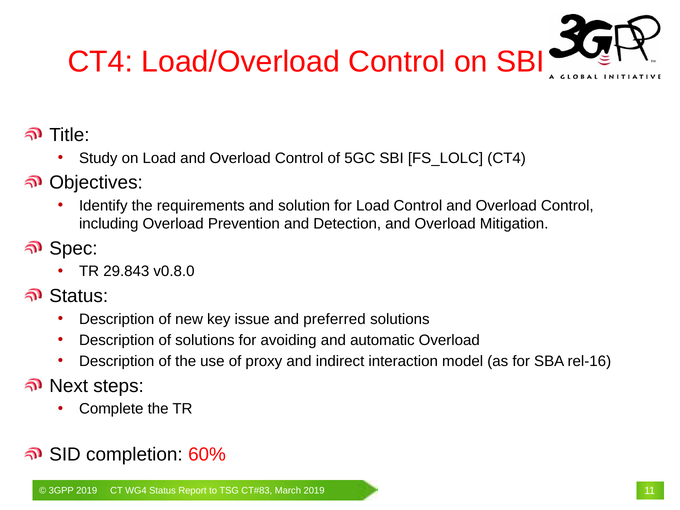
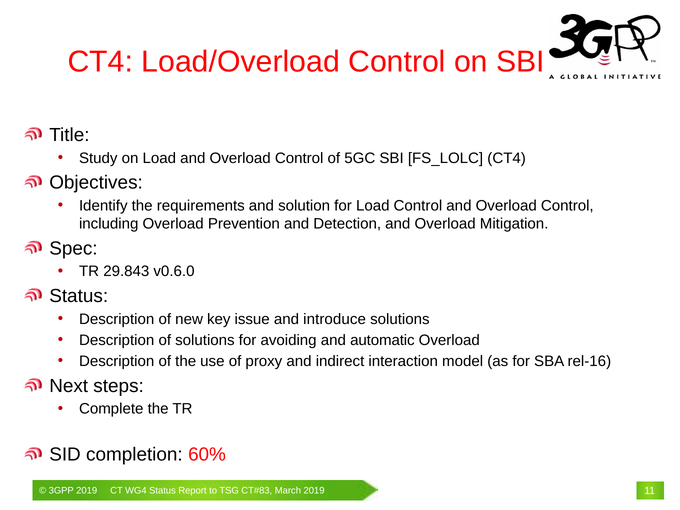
v0.8.0: v0.8.0 -> v0.6.0 (174, 271)
preferred: preferred -> introduce (335, 319)
